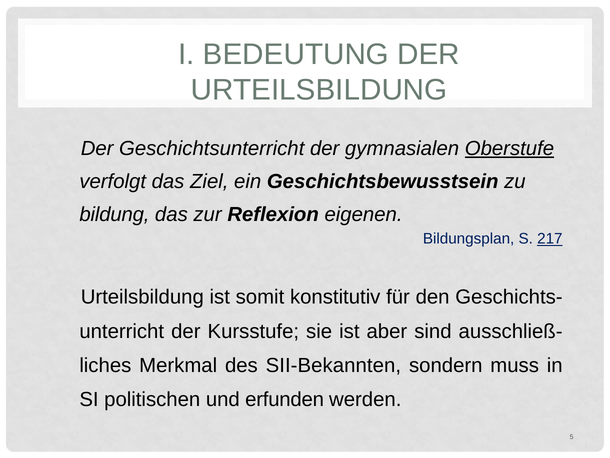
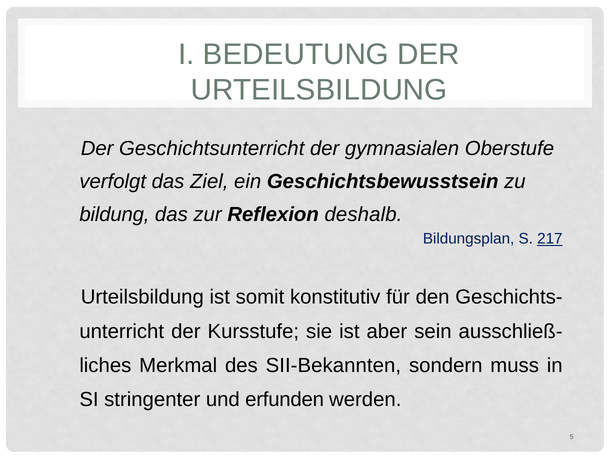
Oberstufe underline: present -> none (509, 148)
eigenen: eigenen -> deshalb (363, 214)
sind: sind -> sein (433, 331)
politischen: politischen -> stringenter (152, 399)
